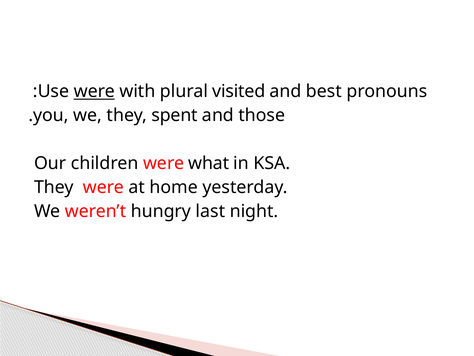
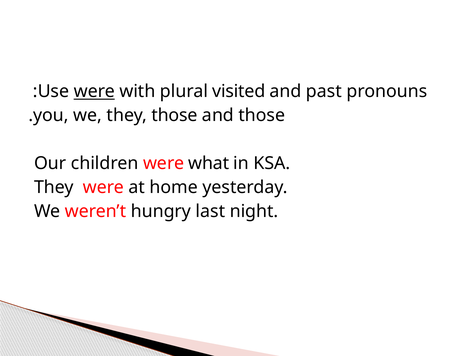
best: best -> past (324, 91)
they spent: spent -> those (174, 115)
